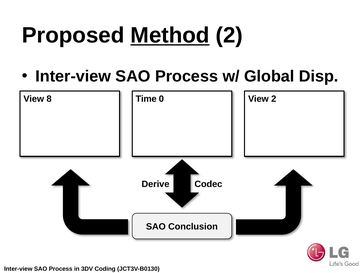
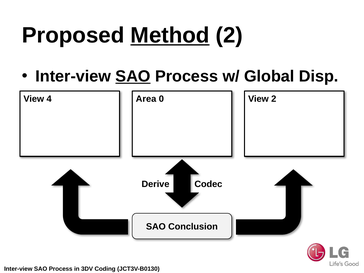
SAO underline: none -> present (133, 76)
8: 8 -> 4 (49, 99)
Time: Time -> Area (146, 99)
